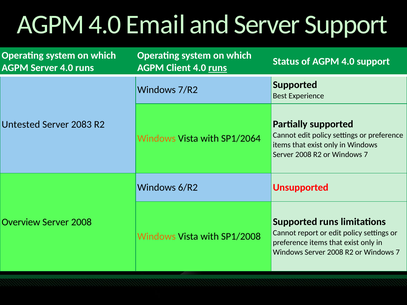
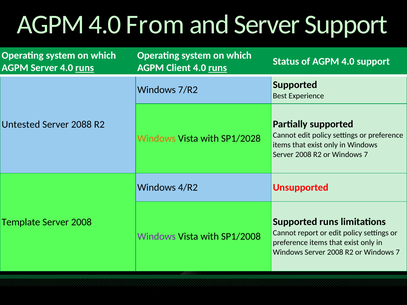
Email: Email -> From (155, 25)
runs underline: none -> present (85, 68)
2083: 2083 -> 2088 (81, 125)
SP1/2064: SP1/2064 -> SP1/2028 (241, 139)
6/R2: 6/R2 -> 4/R2 (188, 188)
Overview: Overview -> Template (21, 222)
Windows colour: orange -> purple (157, 237)
